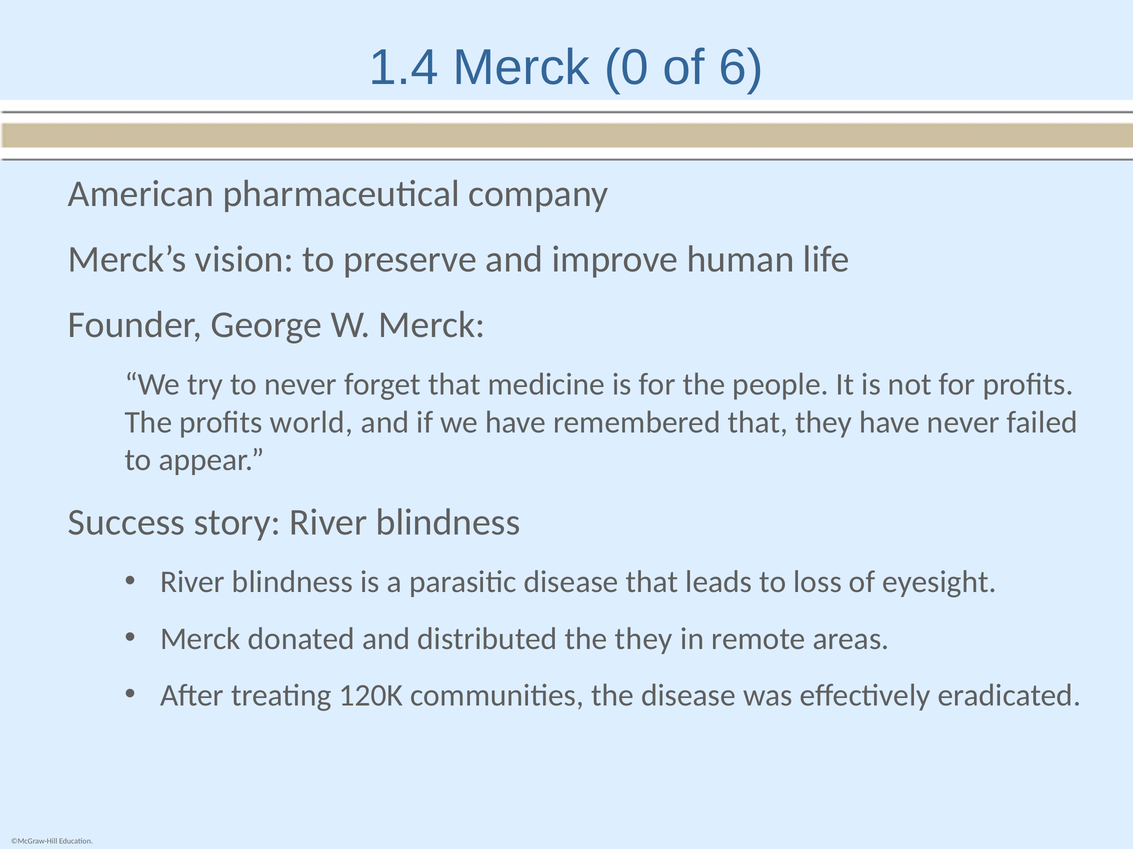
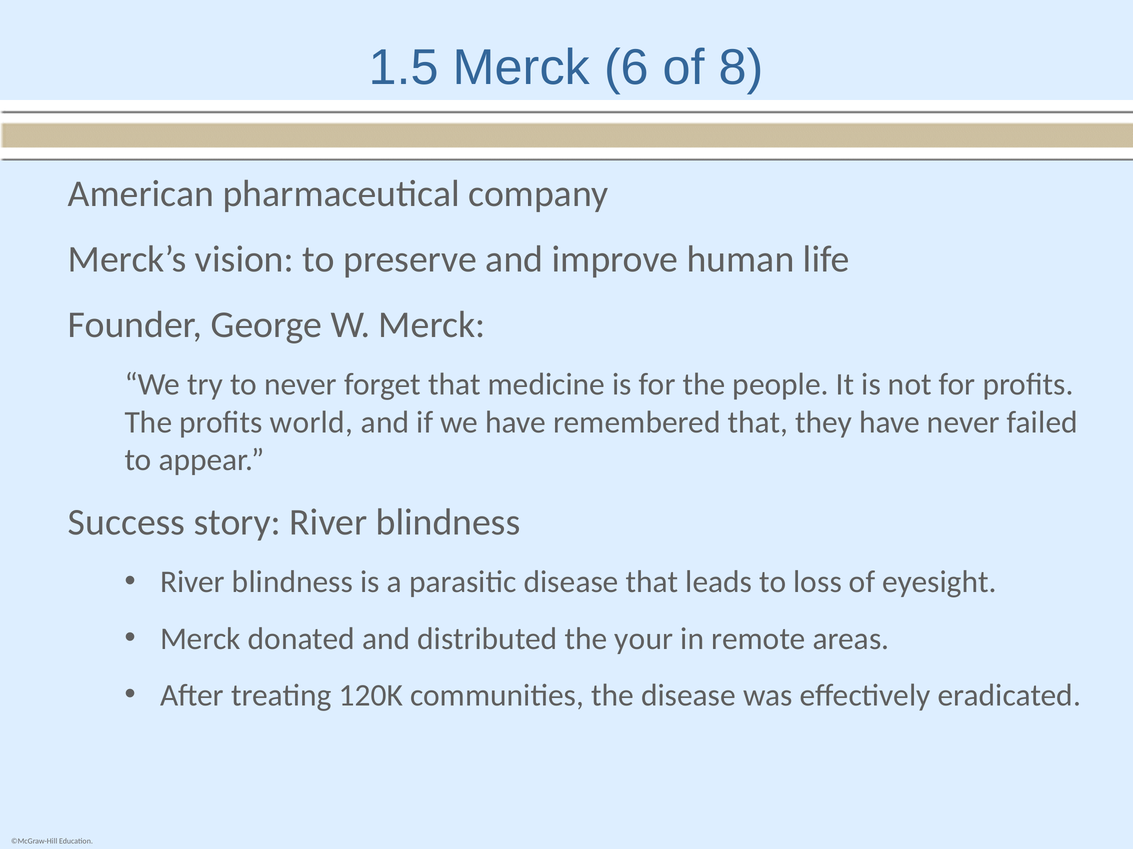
1.4: 1.4 -> 1.5 (404, 68)
0: 0 -> 6 (626, 68)
6: 6 -> 8 (741, 68)
the they: they -> your (644, 639)
